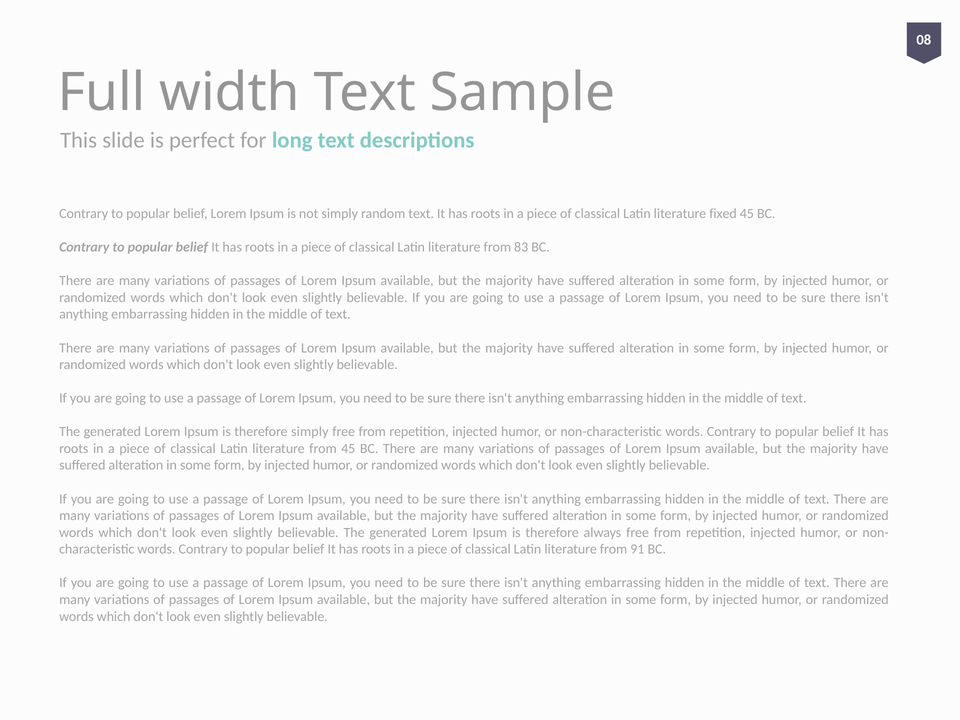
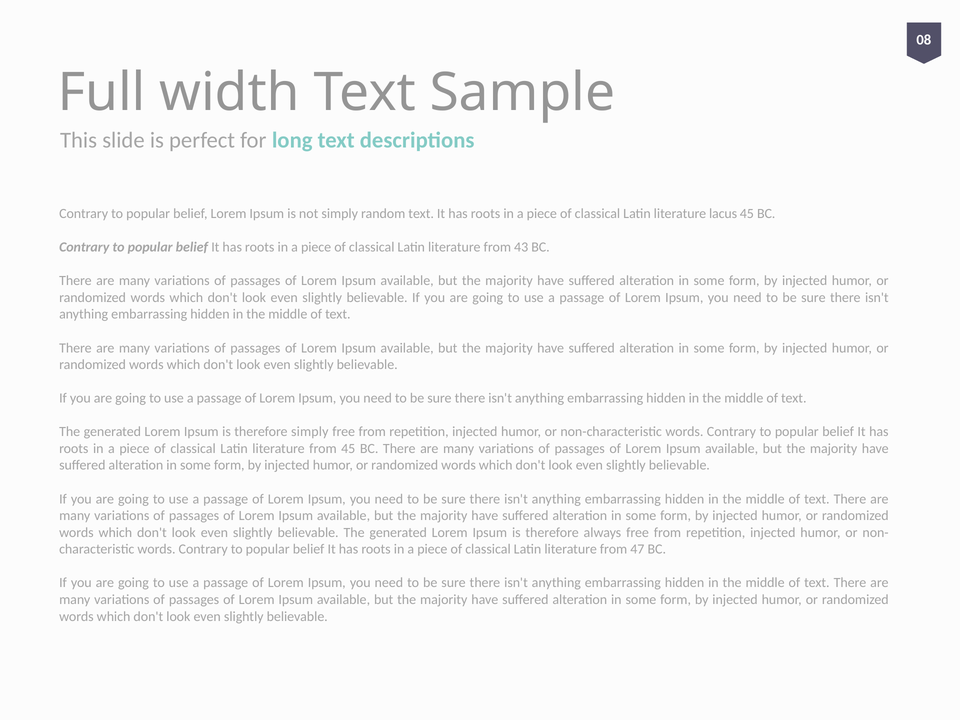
fixed: fixed -> lacus (723, 214)
83: 83 -> 43 (521, 247)
91: 91 -> 47 (637, 549)
